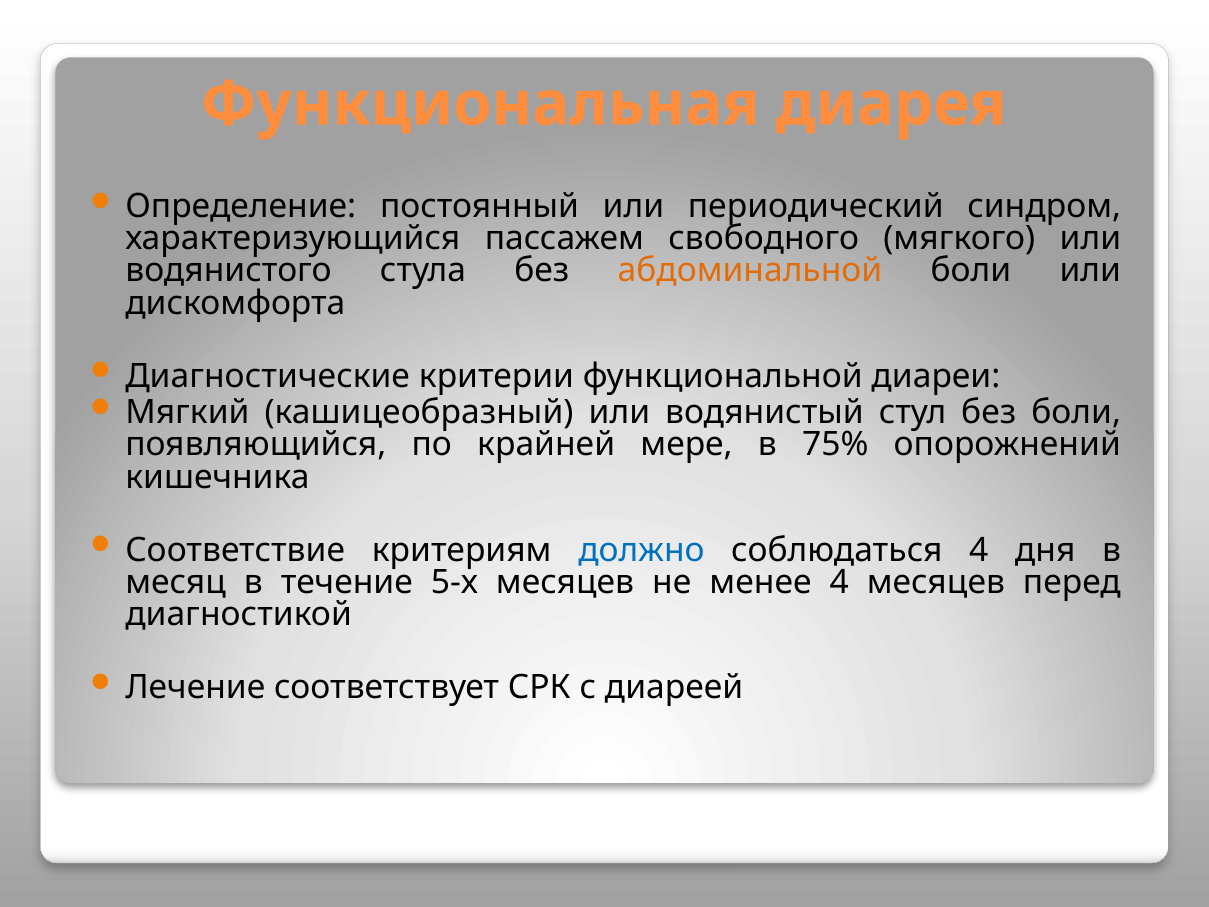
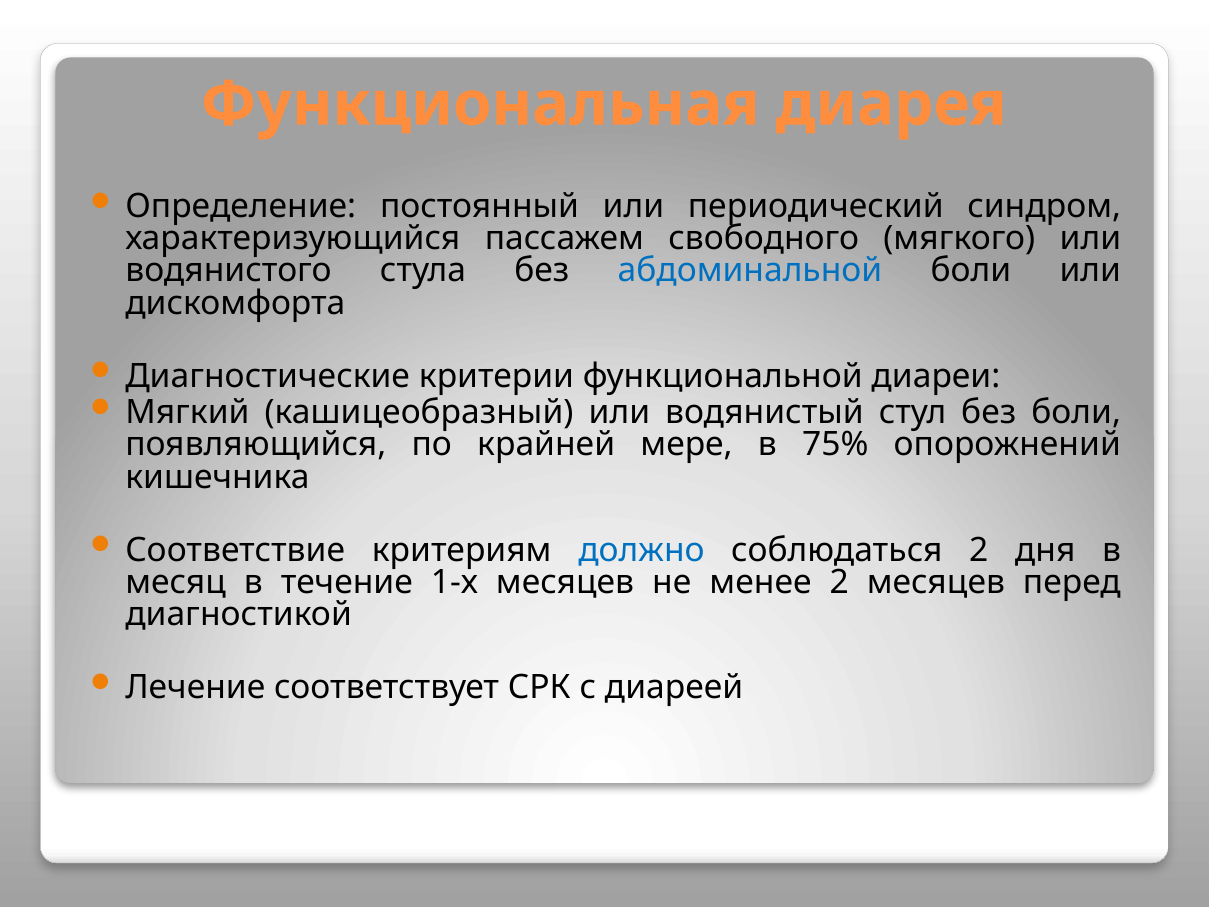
абдоминальной colour: orange -> blue (750, 271)
соблюдаться 4: 4 -> 2 (979, 550)
5-х: 5-х -> 1-х (454, 582)
менее 4: 4 -> 2 (839, 582)
